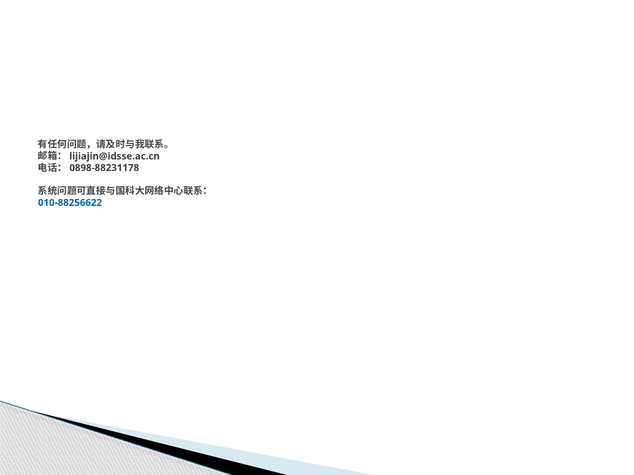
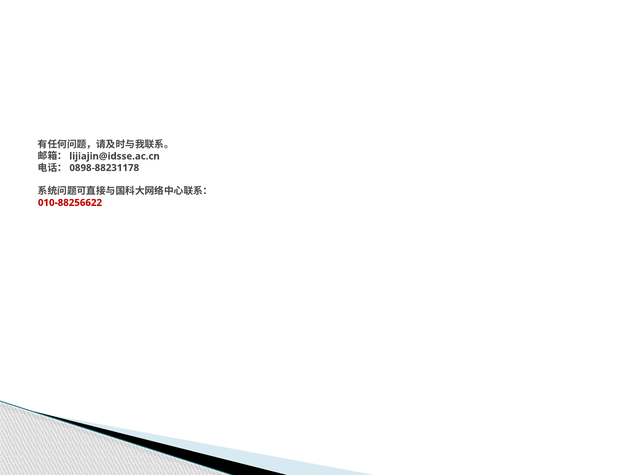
010-88256622 colour: blue -> red (70, 203)
